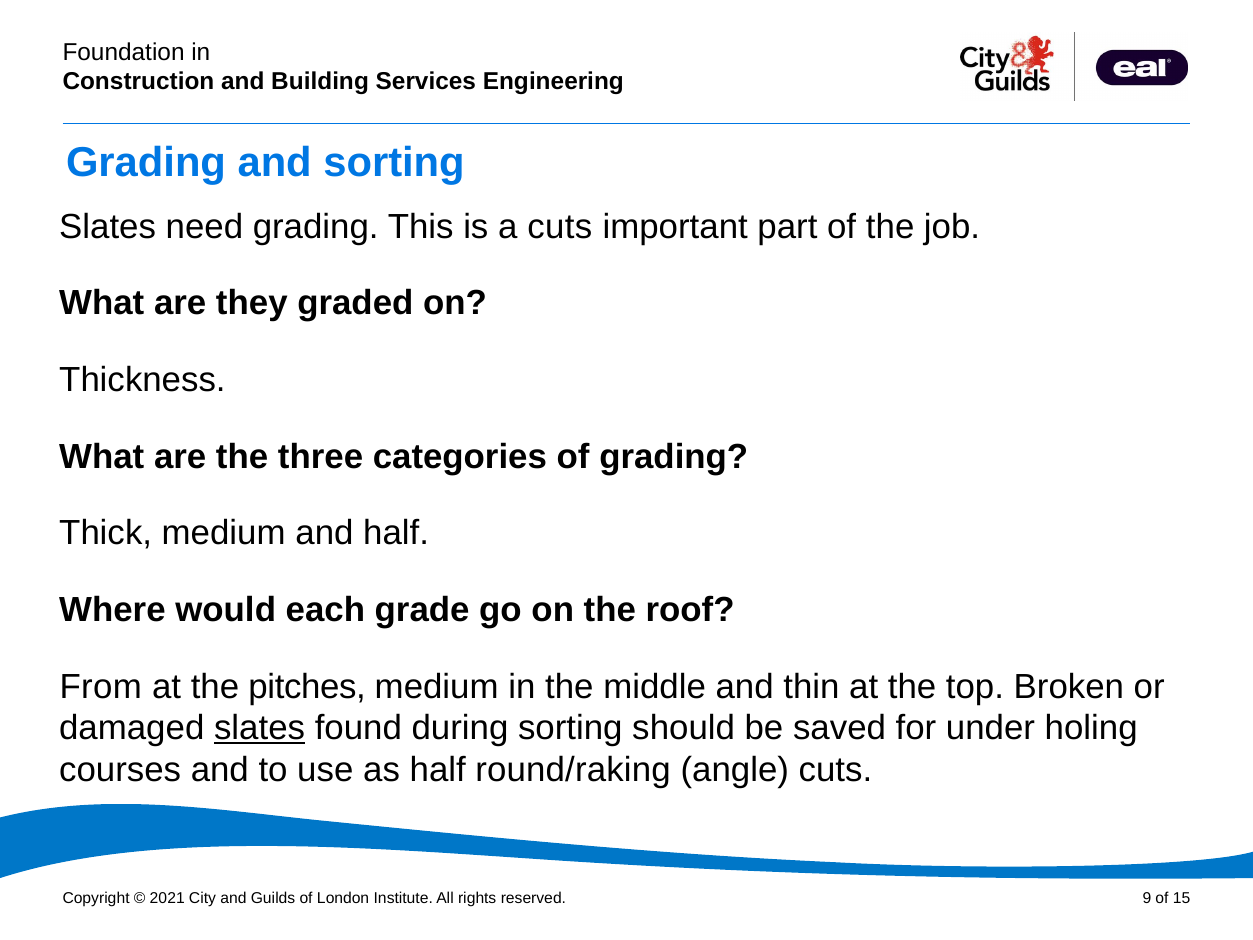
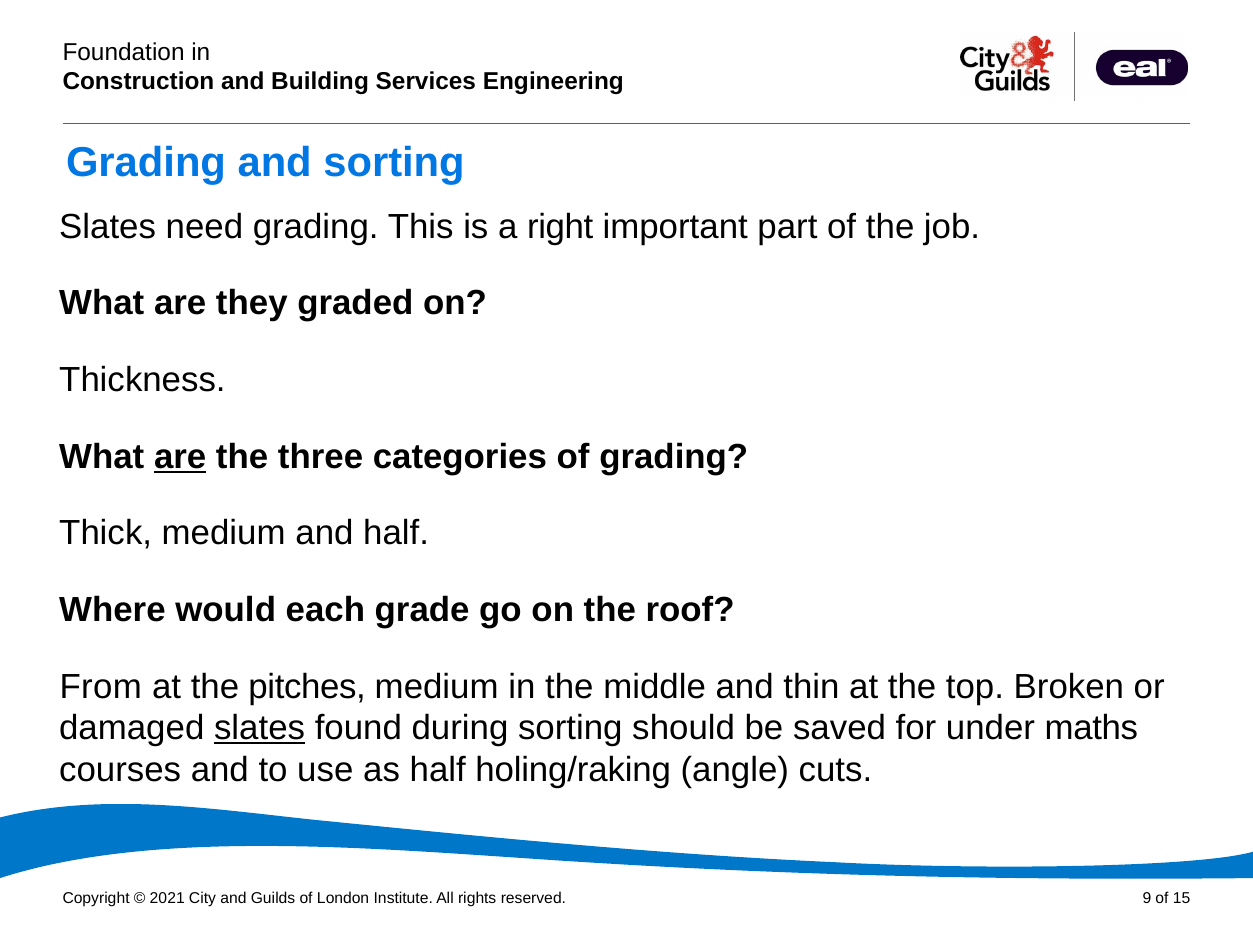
a cuts: cuts -> right (560, 227)
are underline: none -> present (180, 457)
holing: holing -> maths (1091, 728)
round/raking: round/raking -> holing/raking (573, 770)
